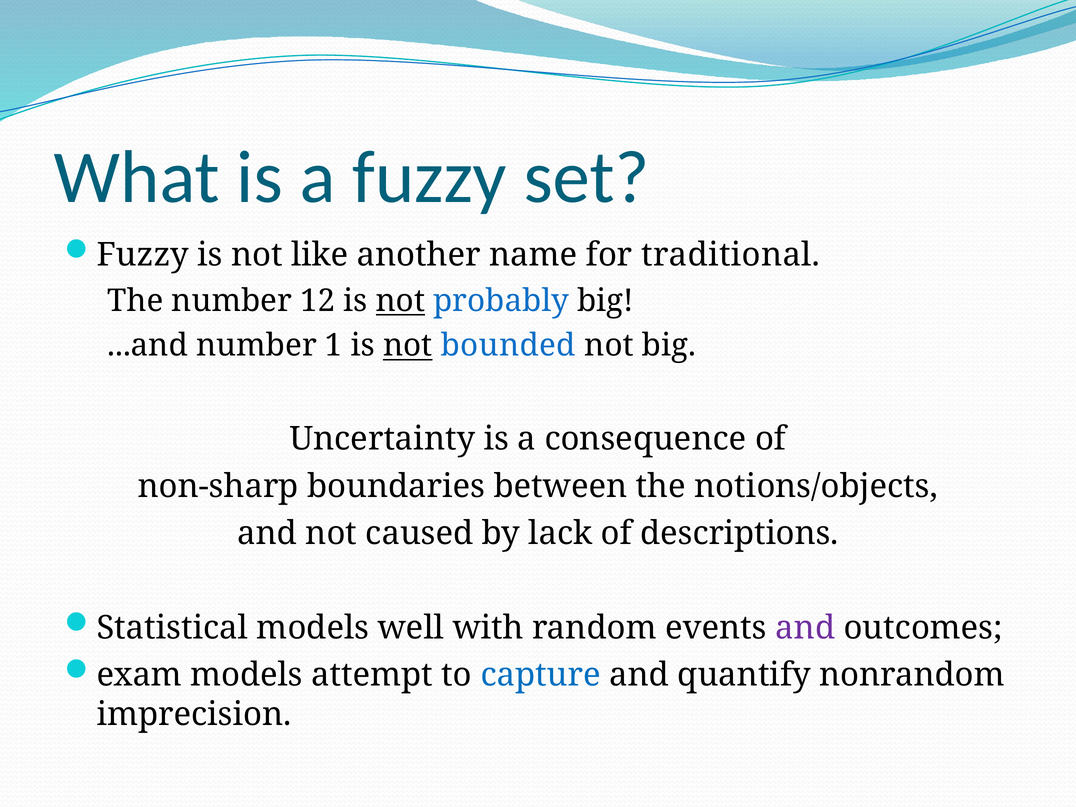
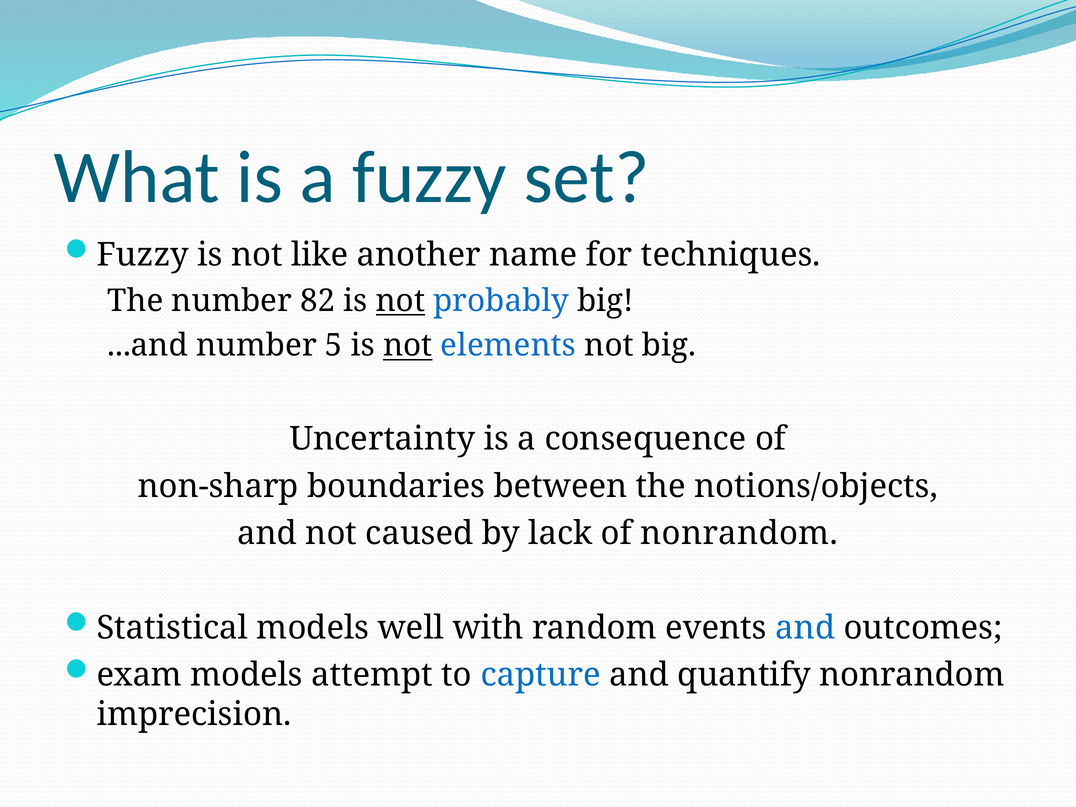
traditional: traditional -> techniques (731, 255)
12: 12 -> 82 (318, 301)
1: 1 -> 5 (334, 345)
bounded: bounded -> elements (508, 345)
of descriptions: descriptions -> nonrandom (739, 533)
and colour: purple -> blue (805, 628)
